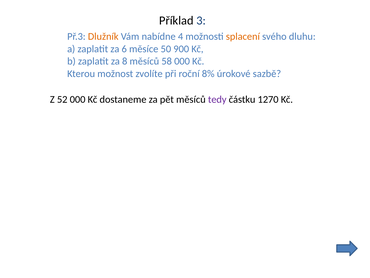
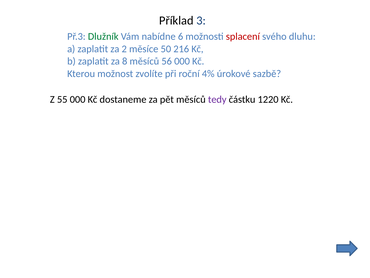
Dlužník colour: orange -> green (103, 36)
4: 4 -> 6 (181, 36)
splacení colour: orange -> red (243, 36)
6: 6 -> 2 (124, 49)
900: 900 -> 216 (181, 49)
58: 58 -> 56 (167, 61)
8%: 8% -> 4% (208, 73)
52: 52 -> 55 (62, 99)
1270: 1270 -> 1220 (268, 99)
